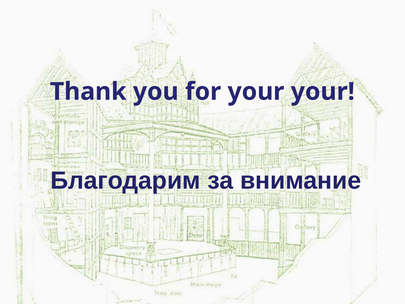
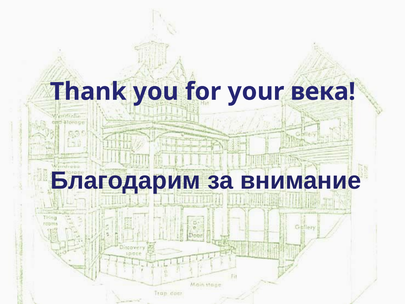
your your: your -> века (323, 92)
